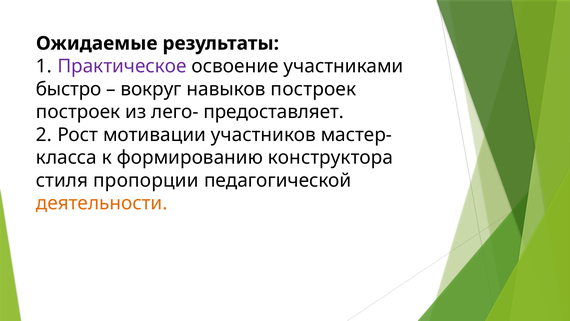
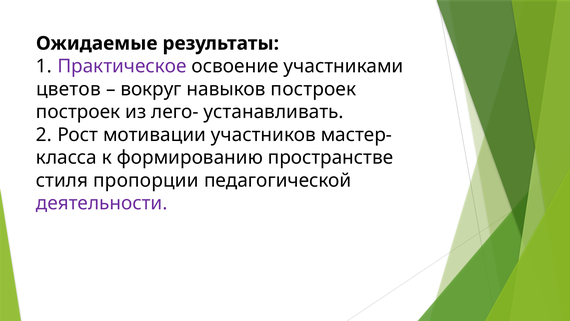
быстро: быстро -> цветов (68, 89)
предоставляет: предоставляет -> устанавливать (274, 112)
конструктора: конструктора -> пространстве (331, 157)
деятельности colour: orange -> purple (102, 203)
